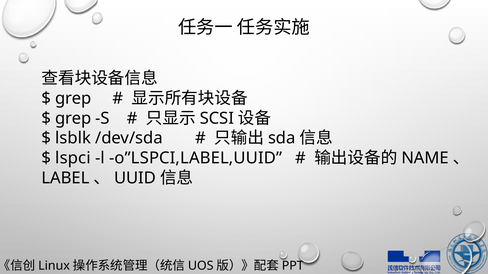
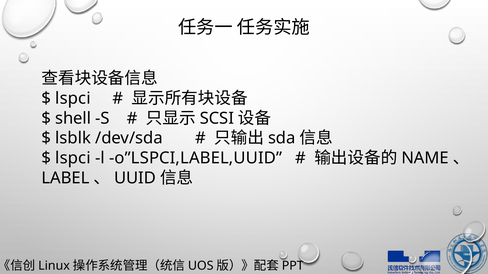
grep: grep -> lspci (73, 99)
grep: grep -> shell (73, 118)
